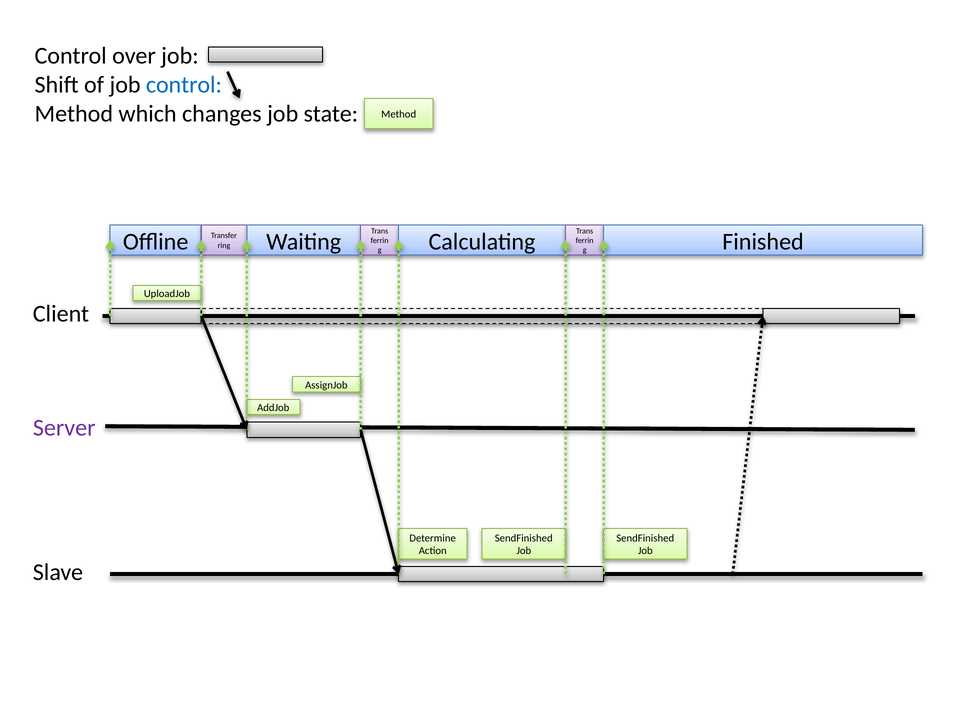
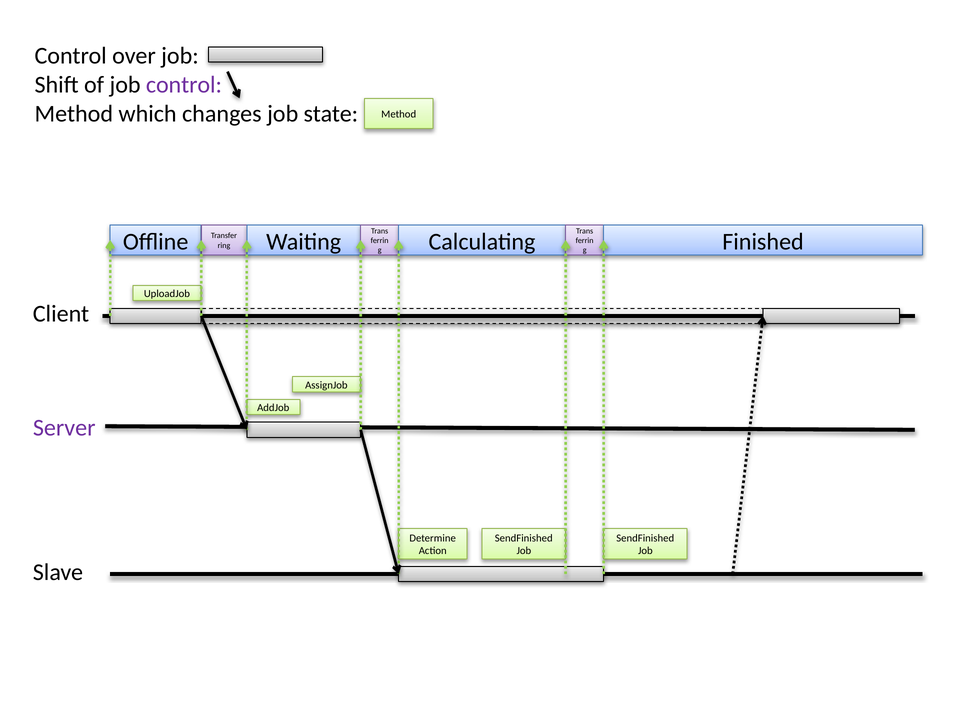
control colour: blue -> purple (184, 85)
